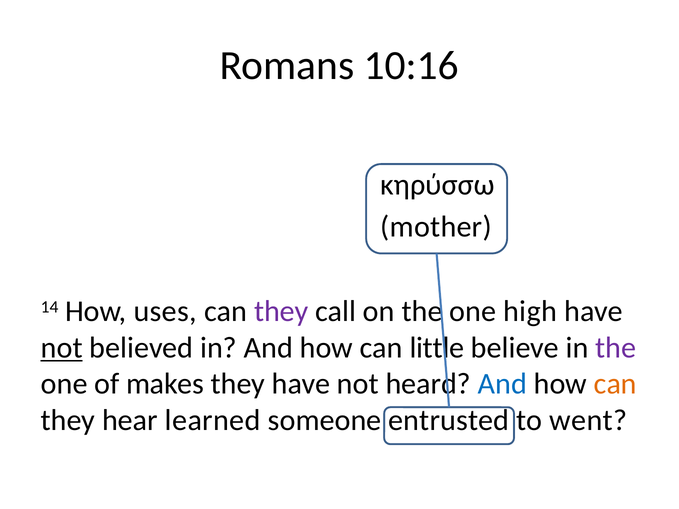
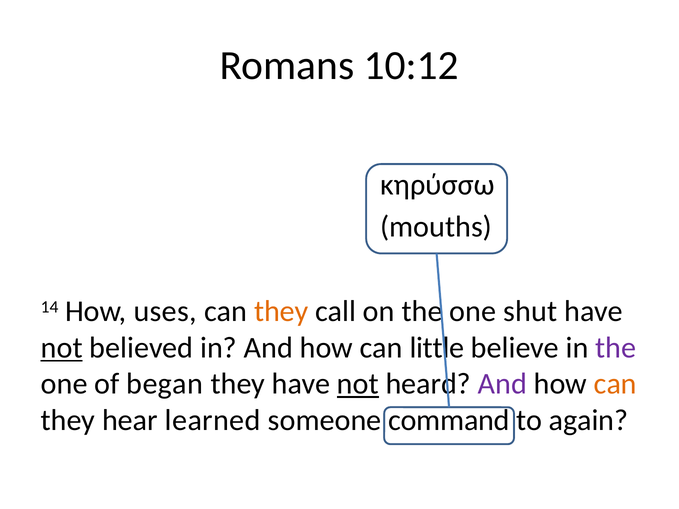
10:16: 10:16 -> 10:12 (411, 66)
mother: mother -> mouths (436, 227)
they colour: purple -> orange (281, 312)
high: high -> shut (530, 312)
makes: makes -> began (165, 384)
not underline: none -> present (358, 384)
And colour: blue -> purple (502, 384)
entrusted: entrusted -> command (449, 420)
went: went -> again (588, 420)
